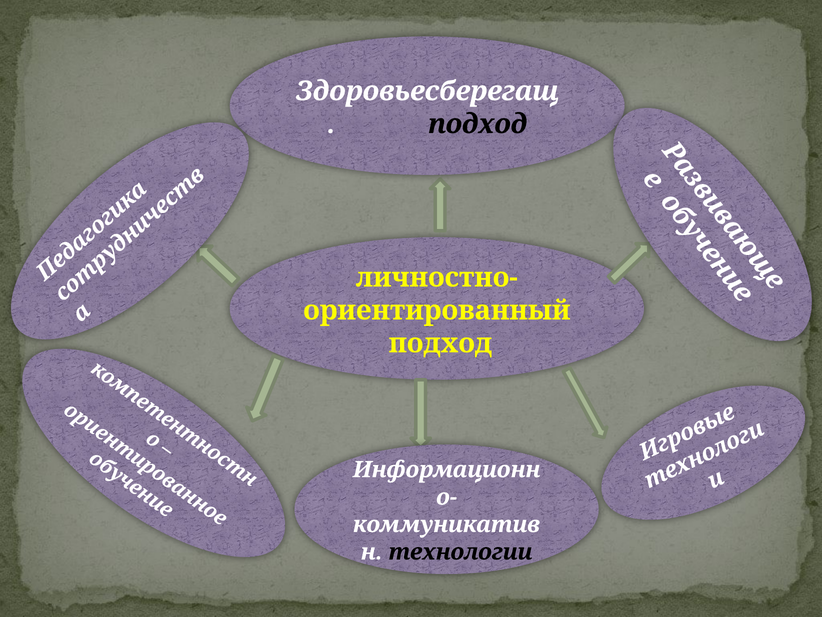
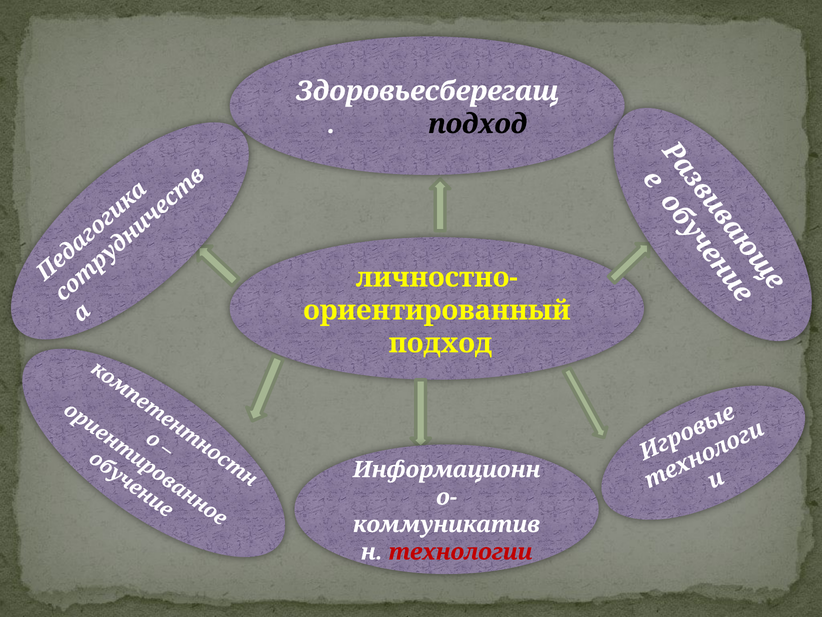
технологии colour: black -> red (460, 552)
